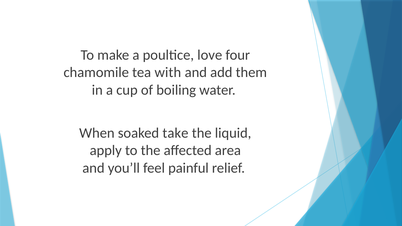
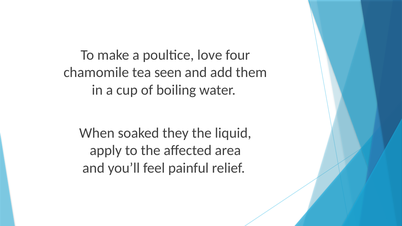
with: with -> seen (168, 73)
take: take -> they (176, 133)
